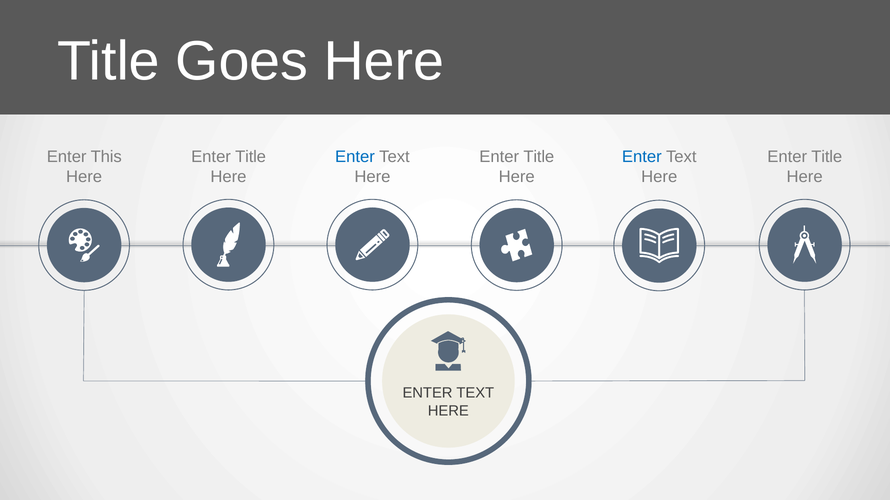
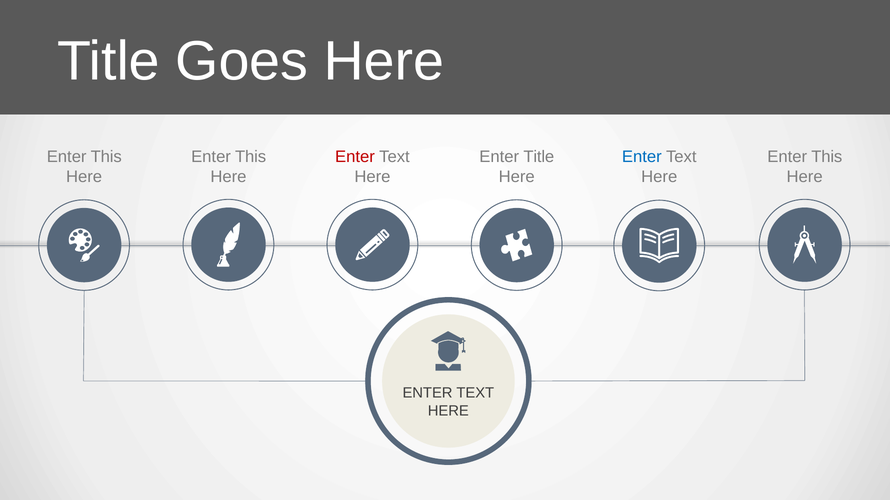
Title: Title -> This (251, 157)
Enter colour: blue -> red (355, 157)
Title: Title -> This (827, 157)
